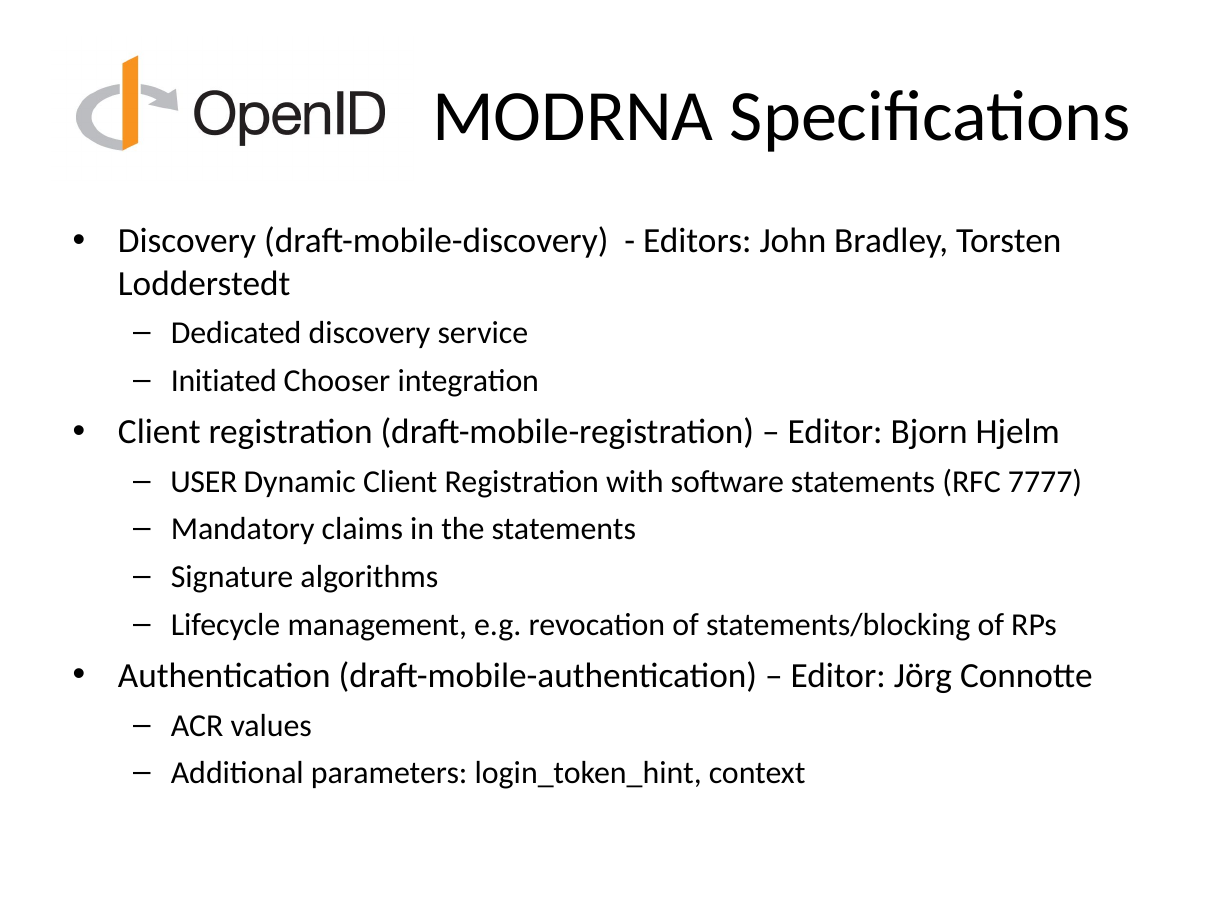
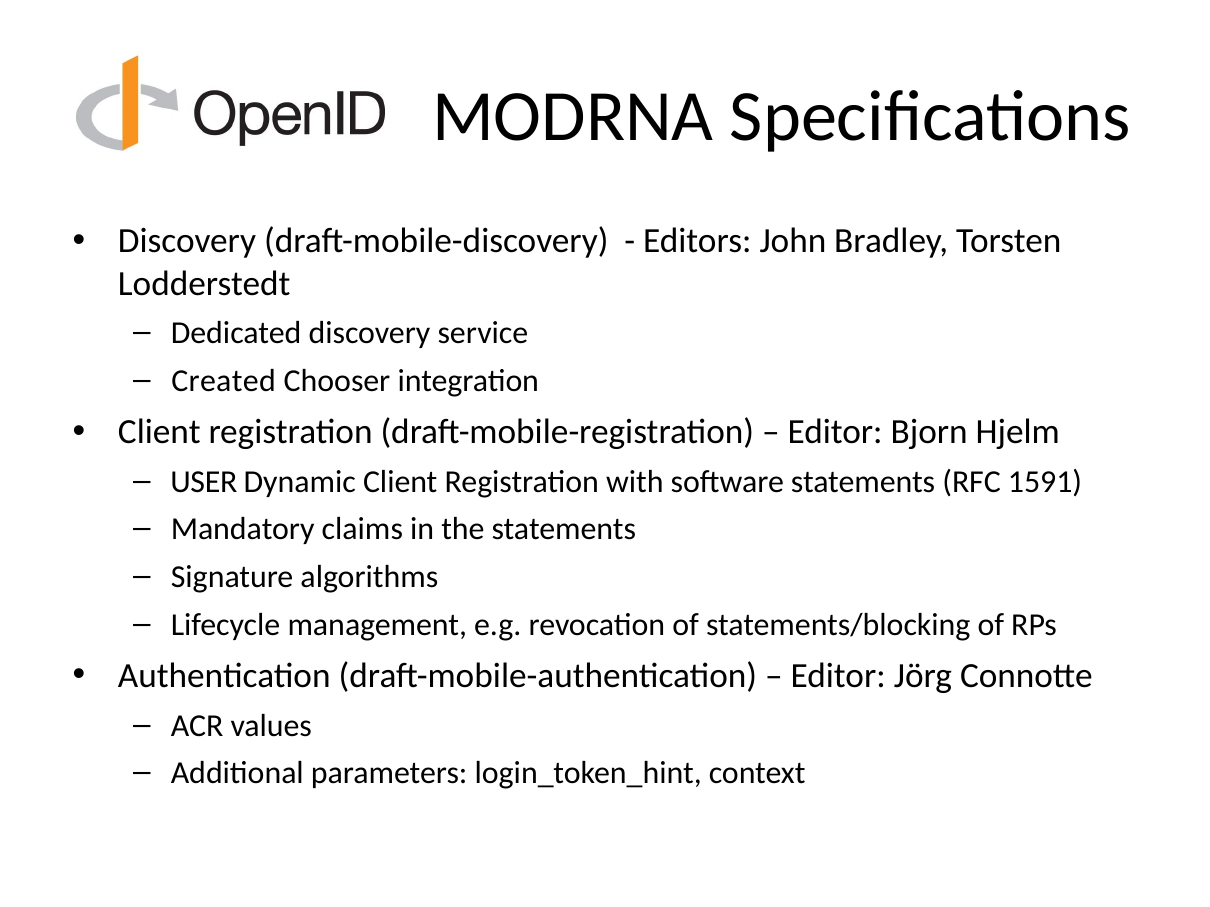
Initiated: Initiated -> Created (224, 381)
7777: 7777 -> 1591 (1045, 482)
